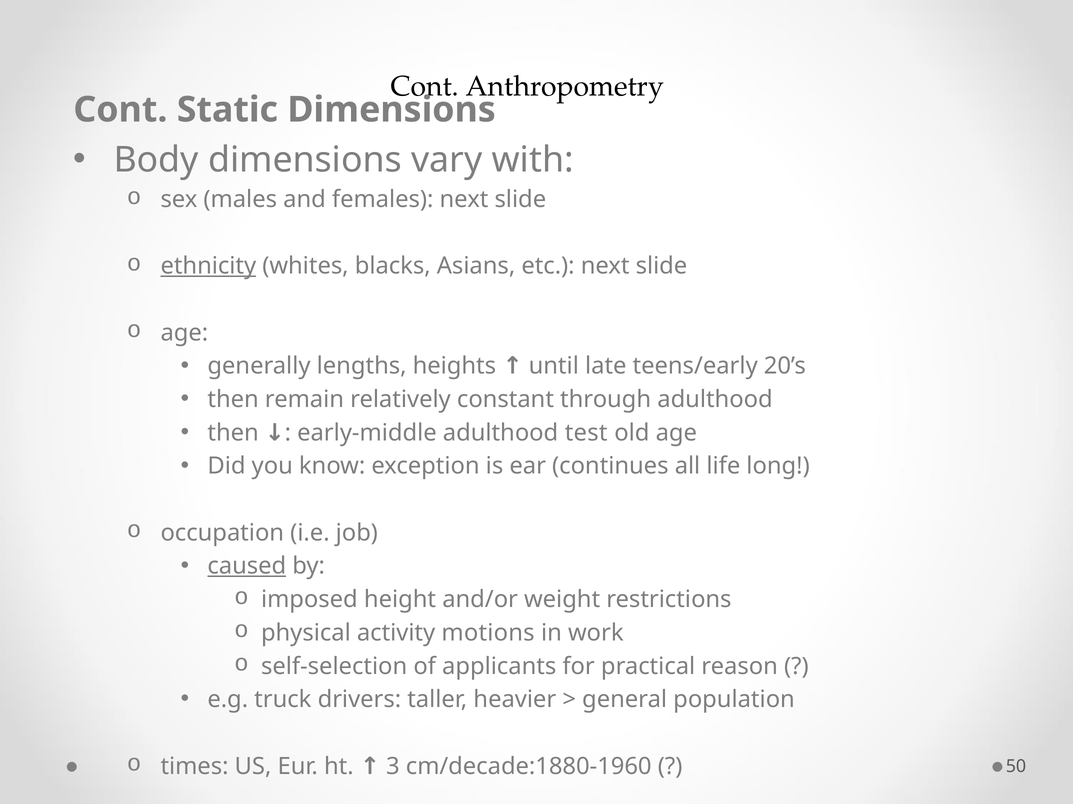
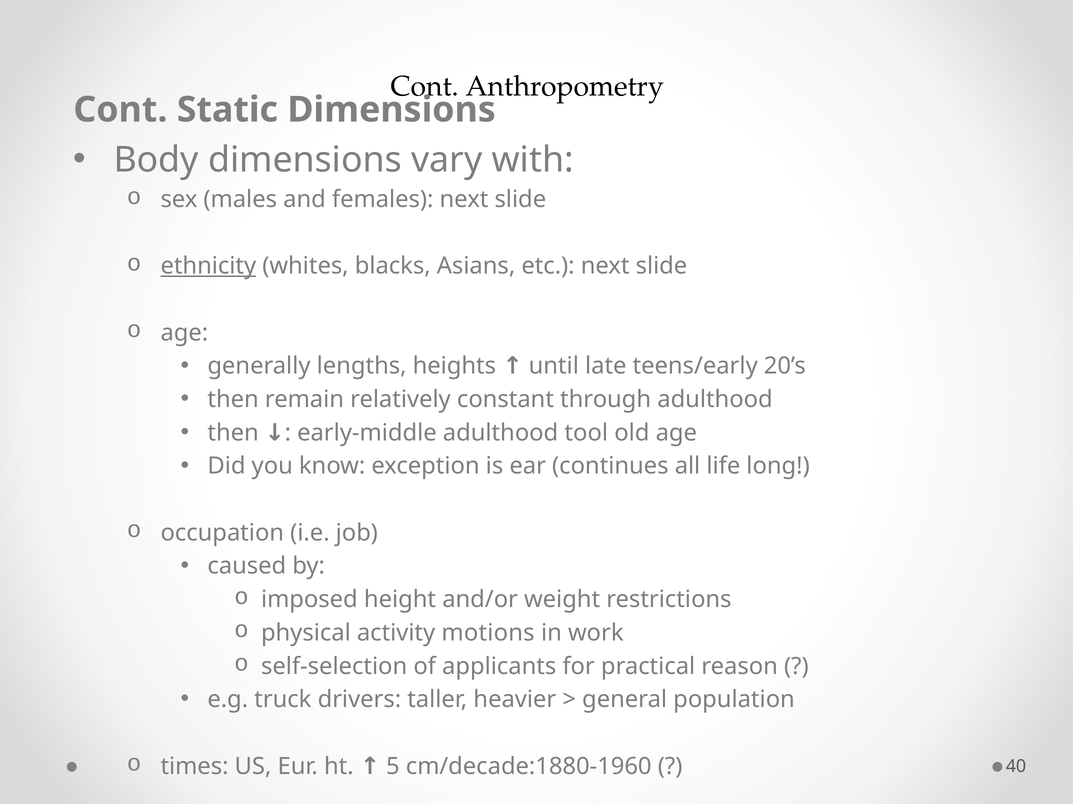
test: test -> tool (586, 433)
caused underline: present -> none (247, 567)
3: 3 -> 5 (393, 767)
50: 50 -> 40 (1016, 767)
